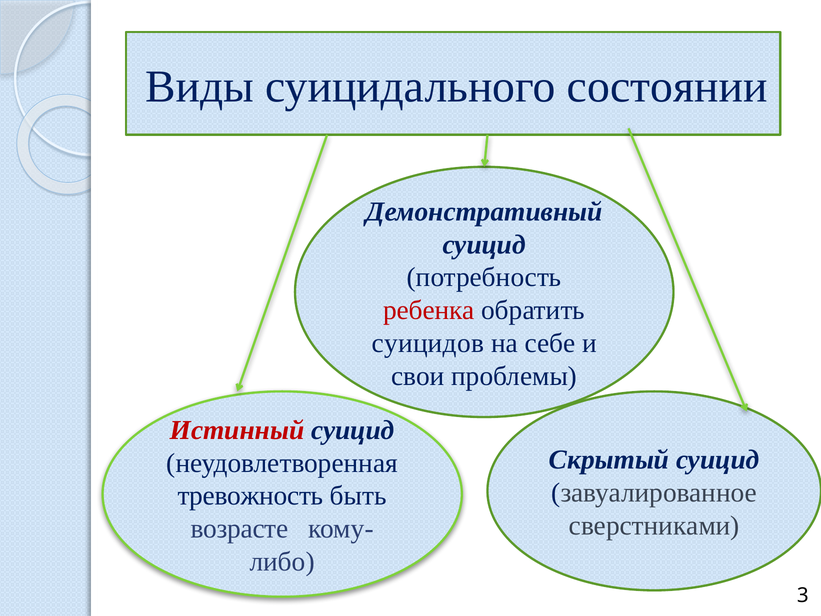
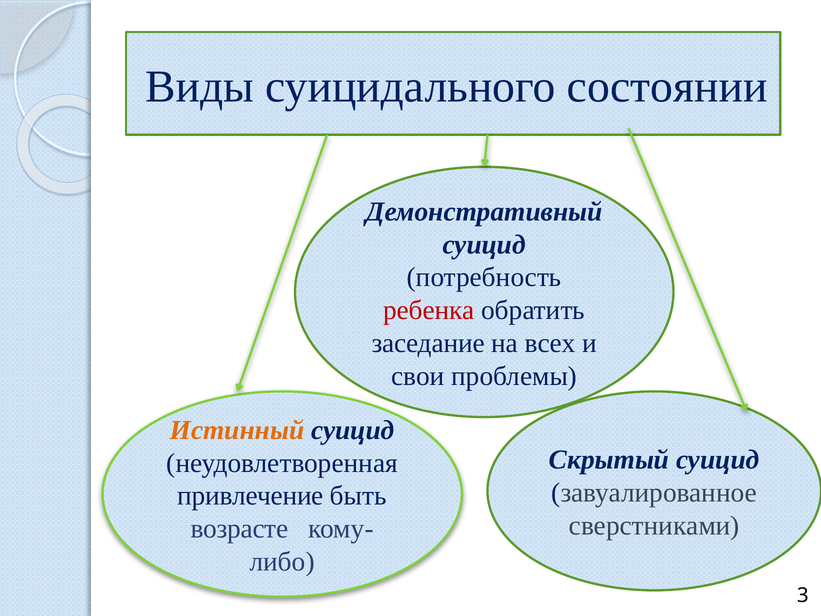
суицидов: суицидов -> заседание (428, 343)
себе: себе -> всех (550, 343)
Истинный colour: red -> orange (237, 430)
тревожность: тревожность -> привлечение (250, 496)
